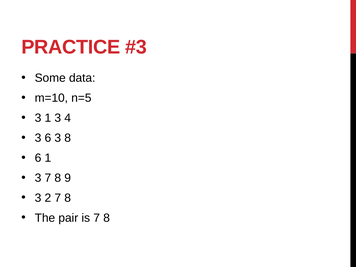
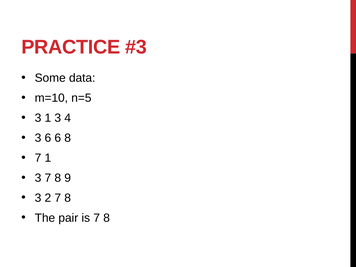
6 3: 3 -> 6 (58, 138)
6: 6 -> 7 (38, 158)
